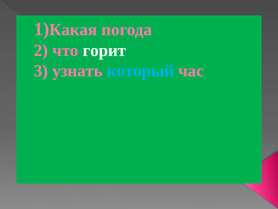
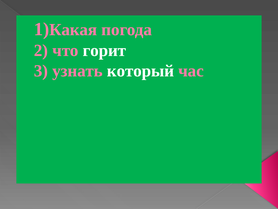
который colour: light blue -> white (140, 71)
